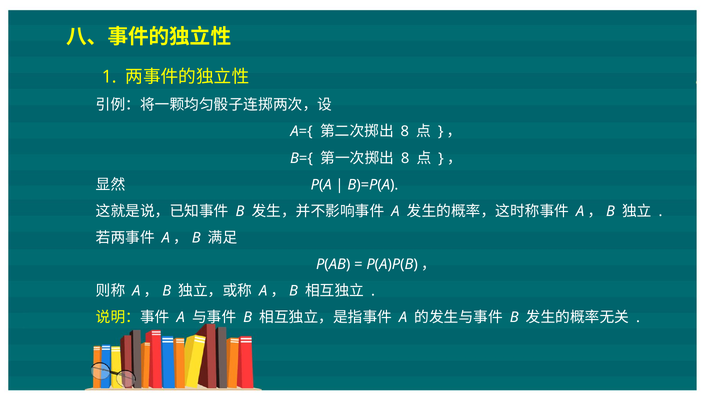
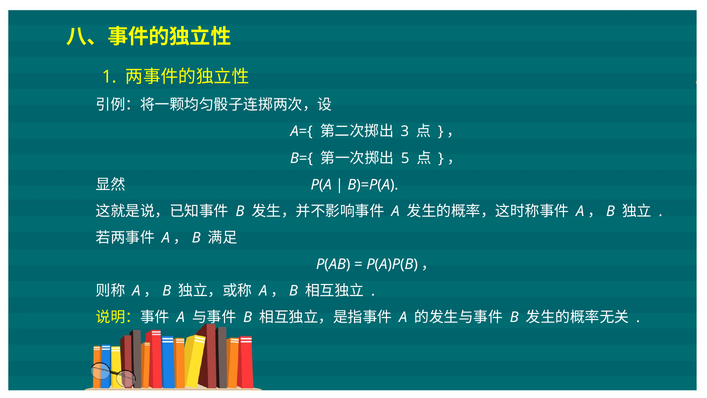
8: 8 -> 3 (405, 132)
8: 8 -> 5 (405, 158)
